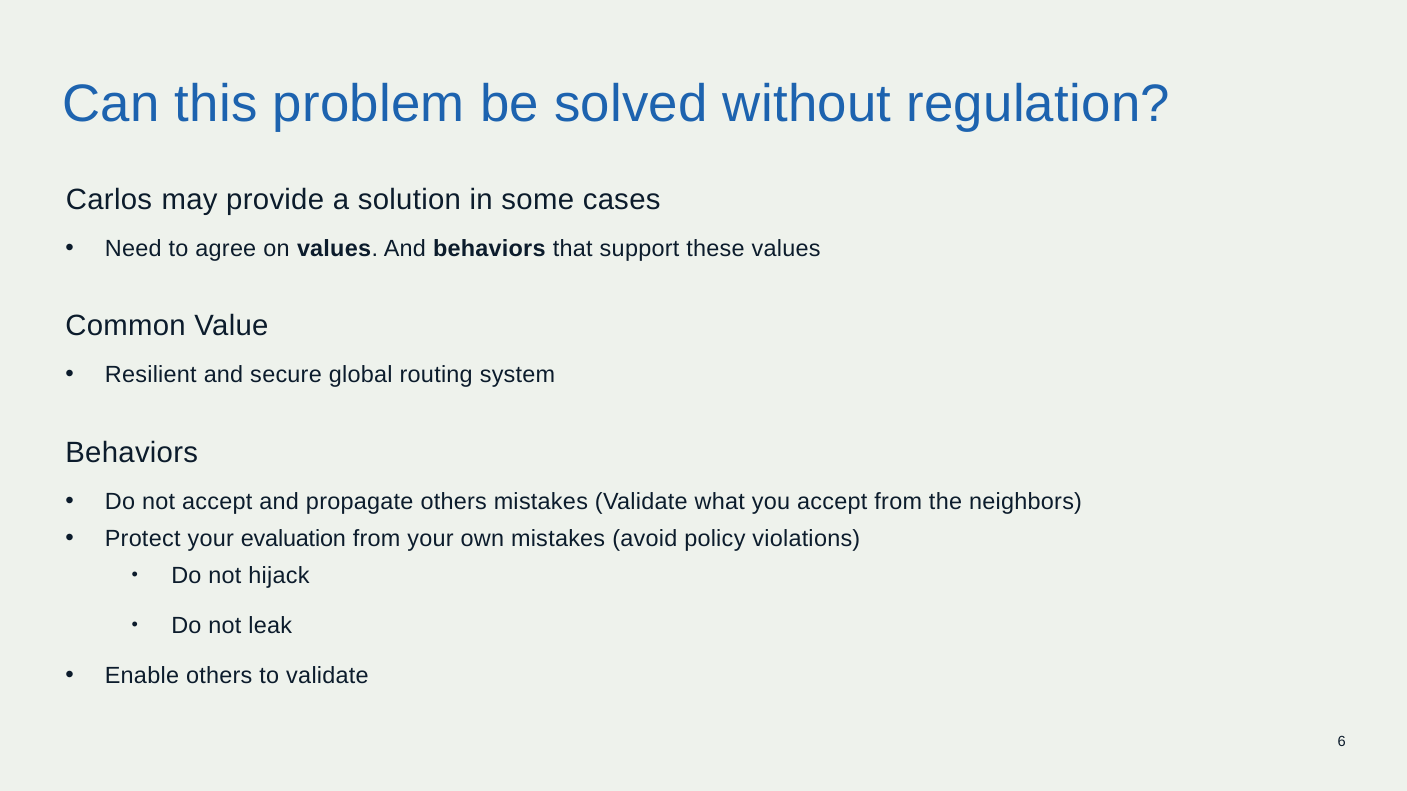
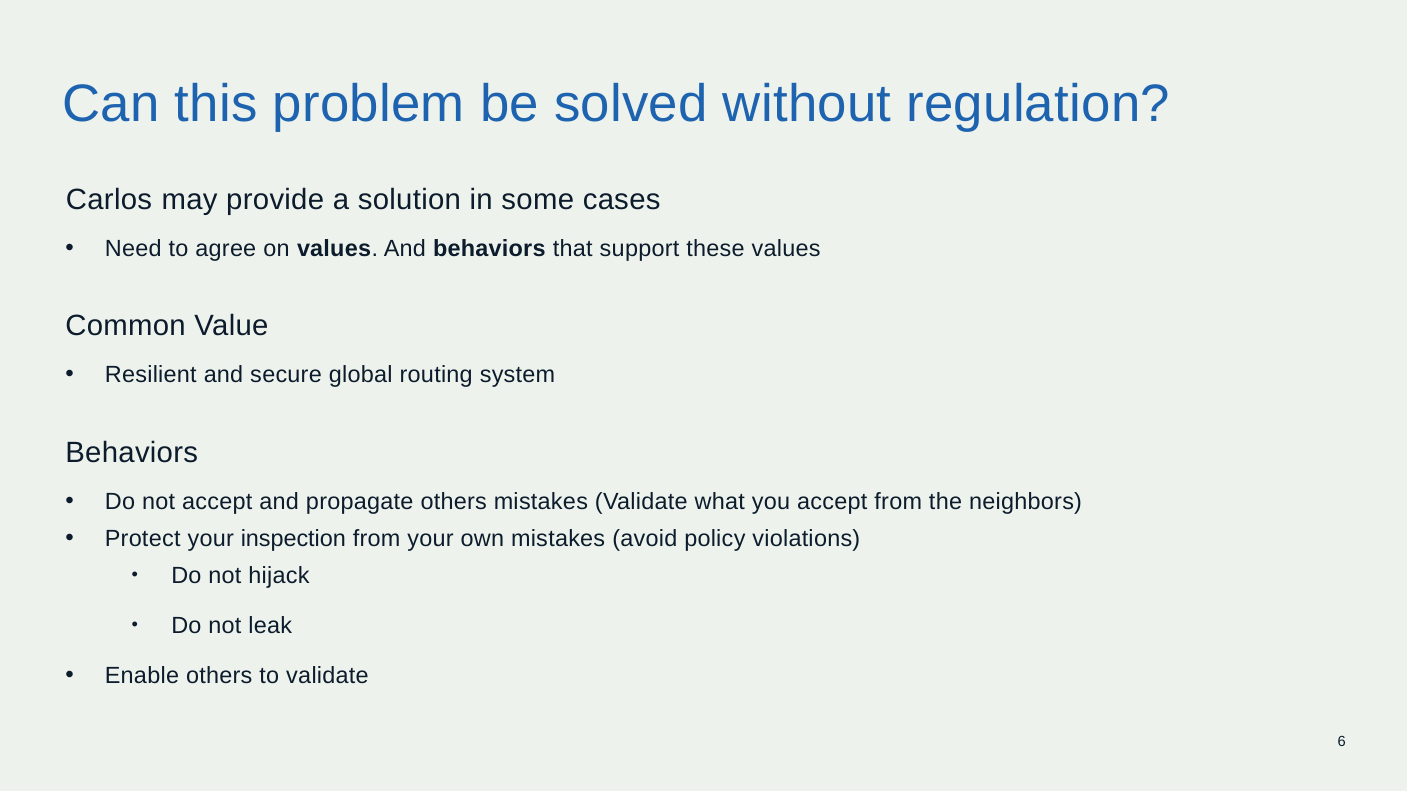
evaluation: evaluation -> inspection (293, 539)
